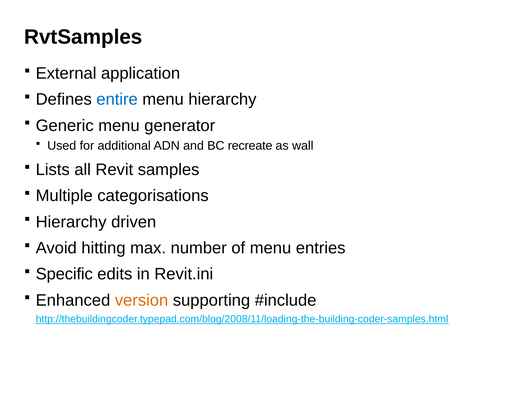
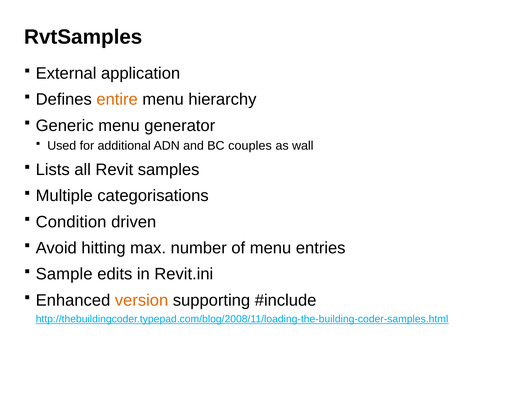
entire colour: blue -> orange (117, 99)
recreate: recreate -> couples (250, 146)
Hierarchy: Hierarchy -> Condition (71, 222)
Specific: Specific -> Sample (64, 274)
